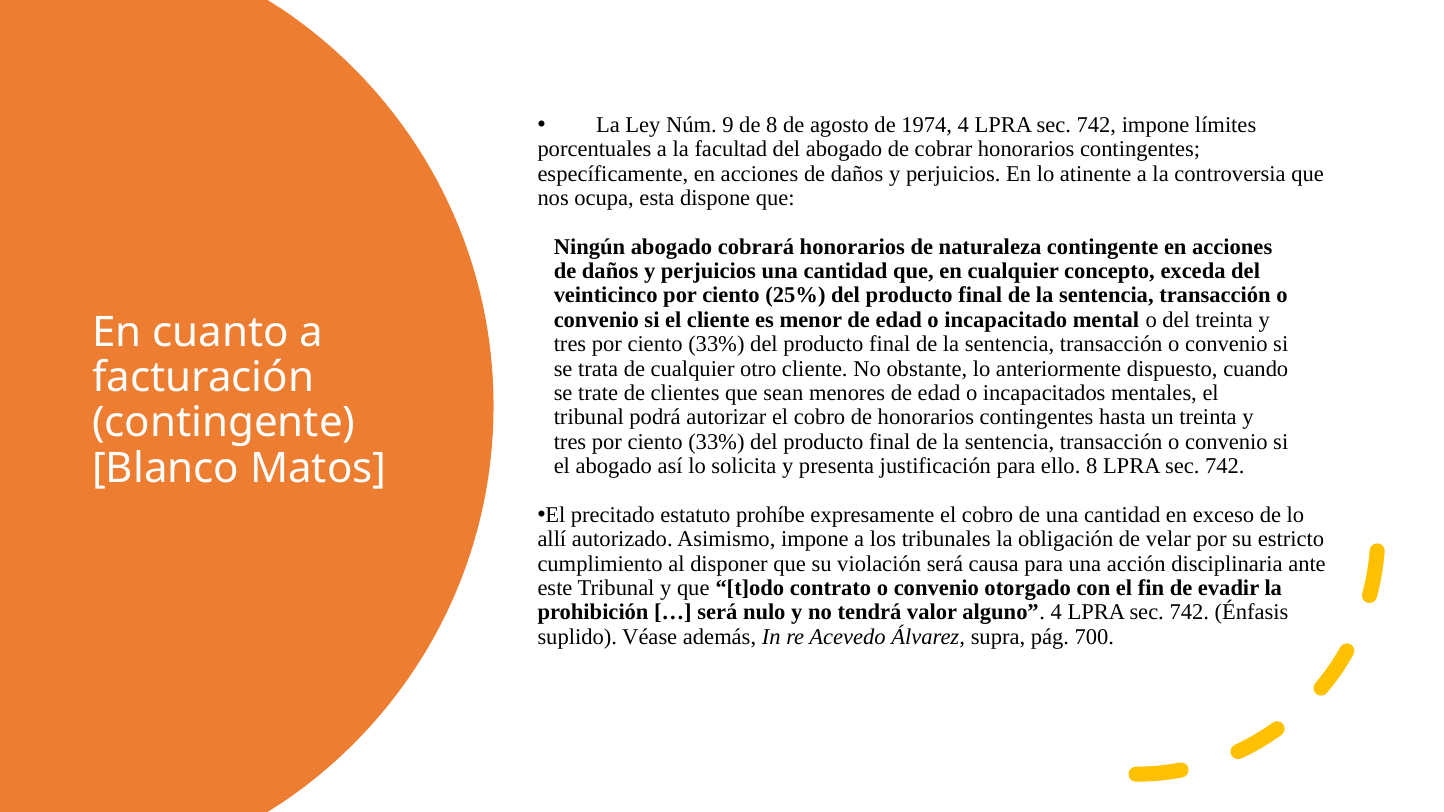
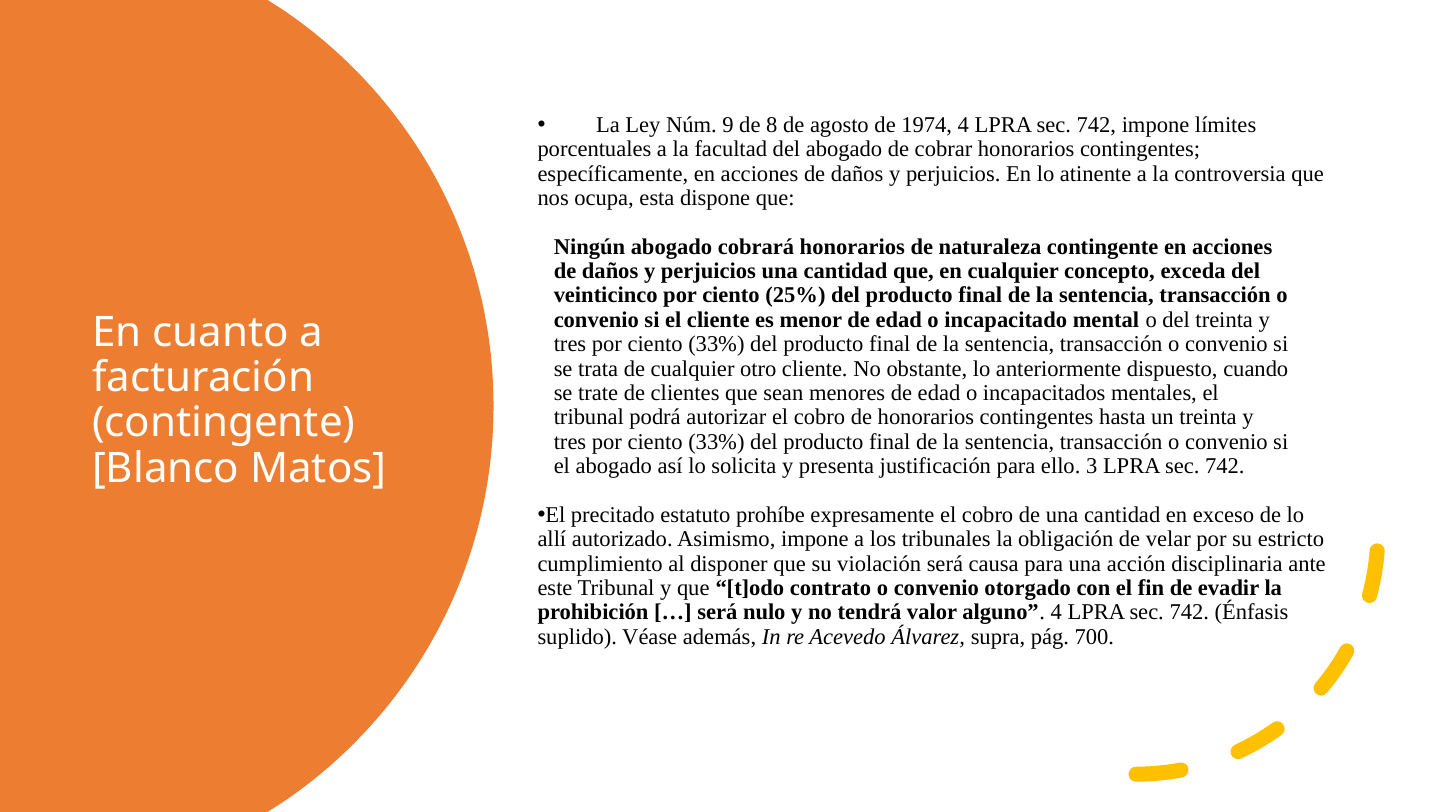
ello 8: 8 -> 3 (1092, 466)
